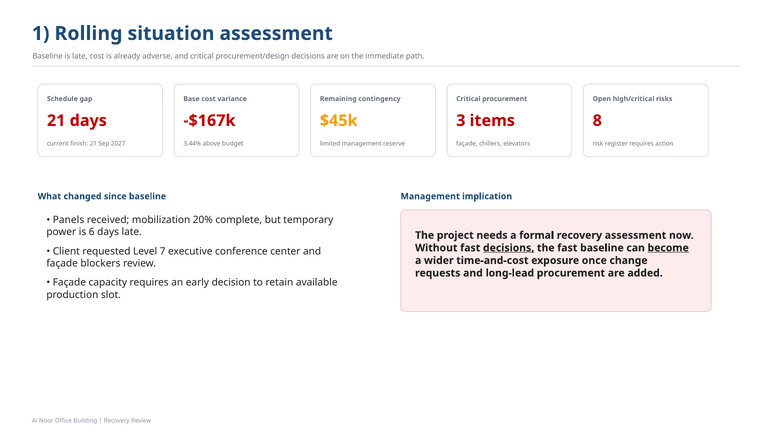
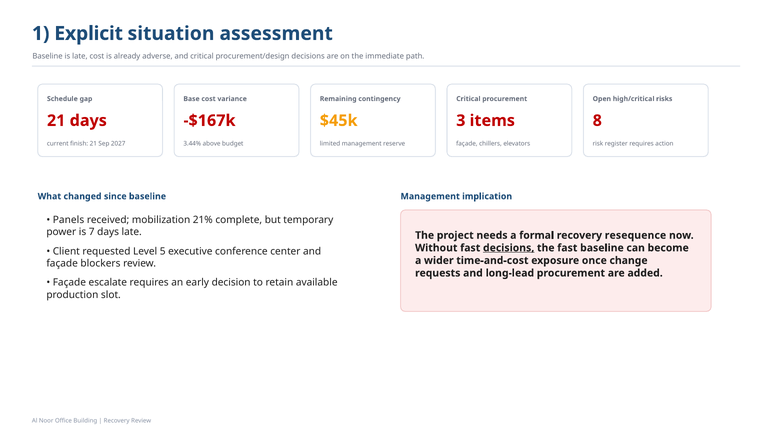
Rolling: Rolling -> Explicit (89, 34)
20%: 20% -> 21% (203, 220)
6: 6 -> 7 (92, 232)
recovery assessment: assessment -> resequence (635, 236)
become underline: present -> none (668, 248)
7: 7 -> 5 (163, 252)
capacity: capacity -> escalate (108, 283)
